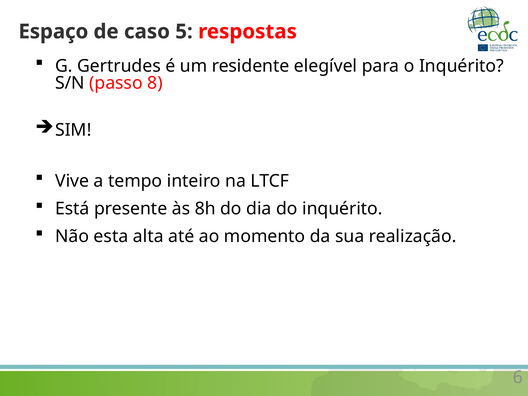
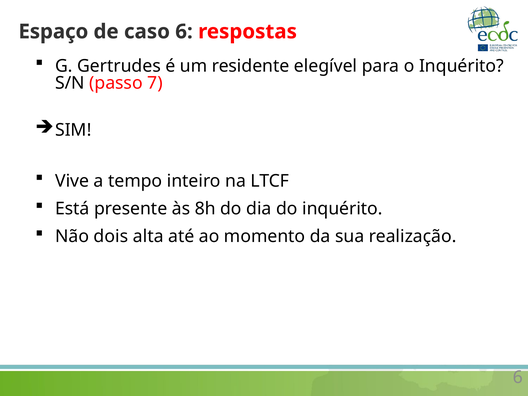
caso 5: 5 -> 6 (184, 32)
8: 8 -> 7 (155, 83)
esta: esta -> dois (111, 236)
